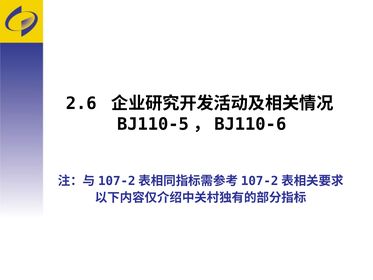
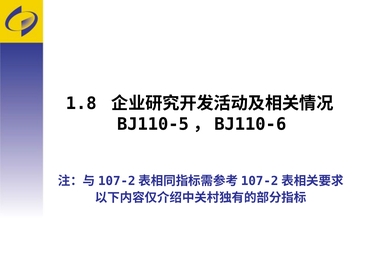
2.6: 2.6 -> 1.8 (81, 103)
